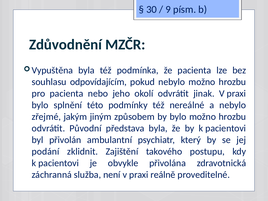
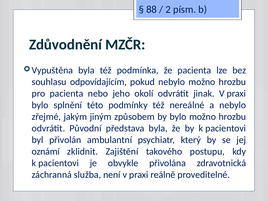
30: 30 -> 88 (152, 9)
9: 9 -> 2 (168, 9)
podání: podání -> oznámí (46, 152)
